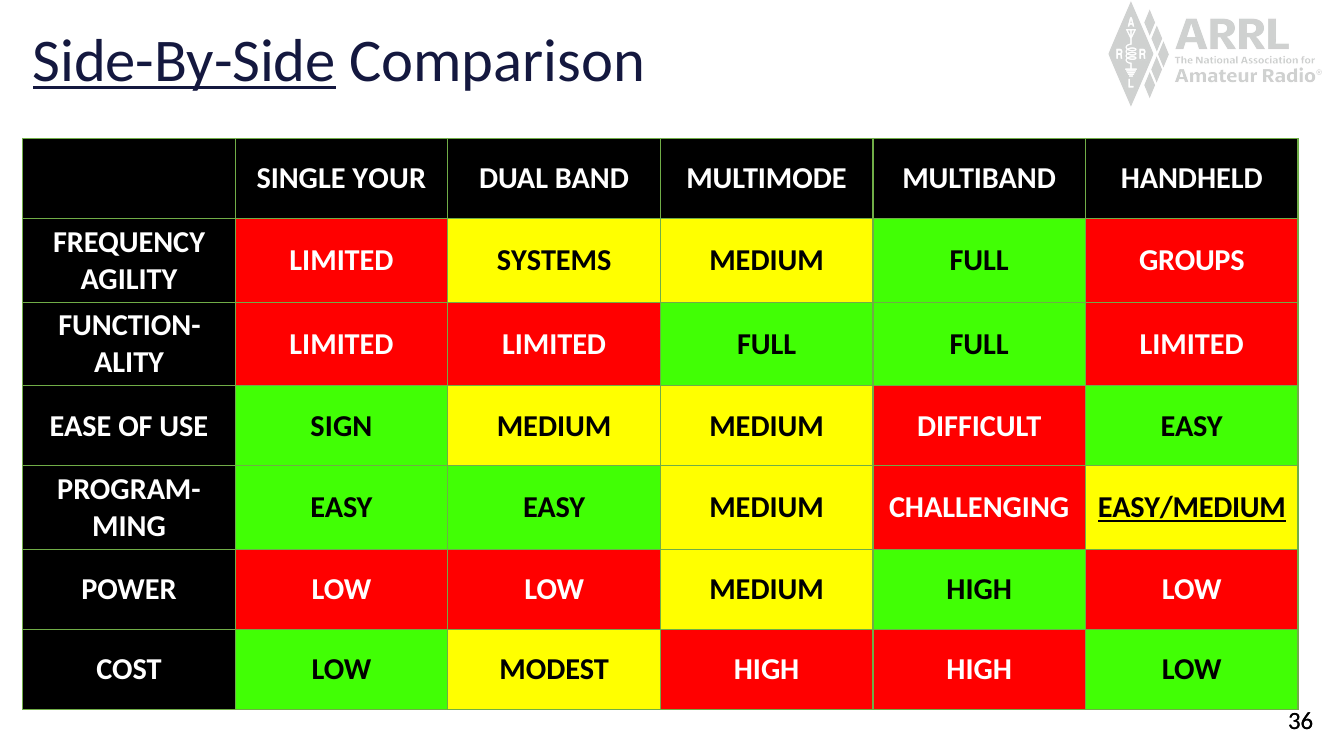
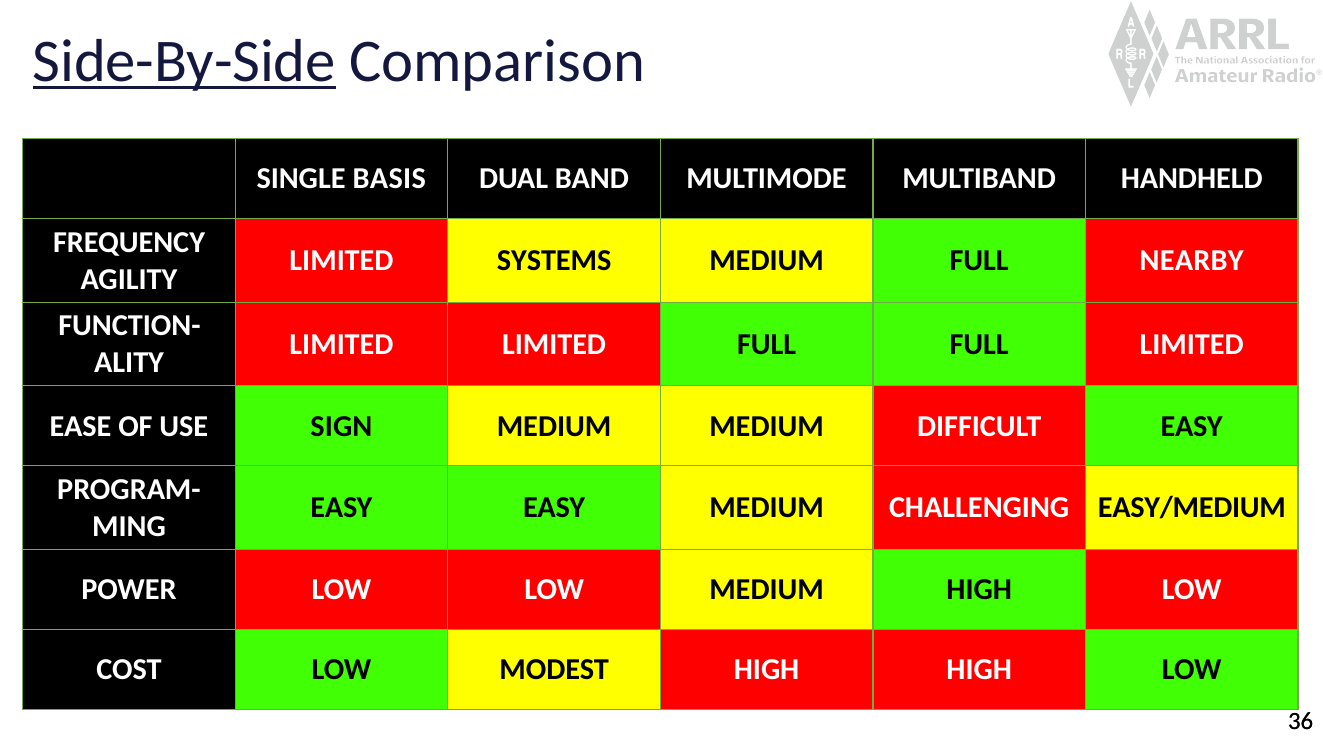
YOUR: YOUR -> BASIS (389, 179)
GROUPS: GROUPS -> NEARBY (1192, 261)
EASY/MEDIUM underline: present -> none (1192, 508)
